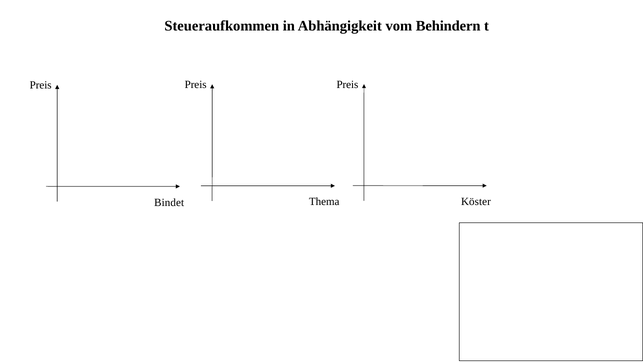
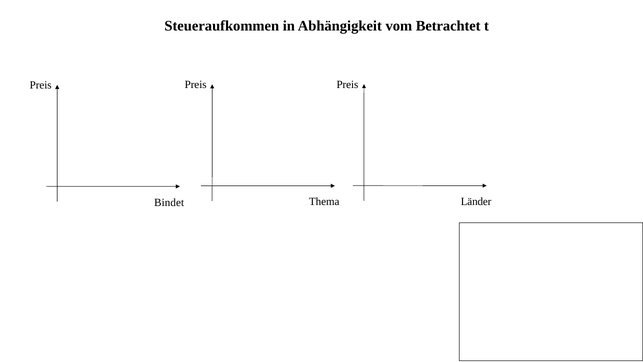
Behindern: Behindern -> Betrachtet (448, 26)
Köster: Köster -> Länder (476, 202)
